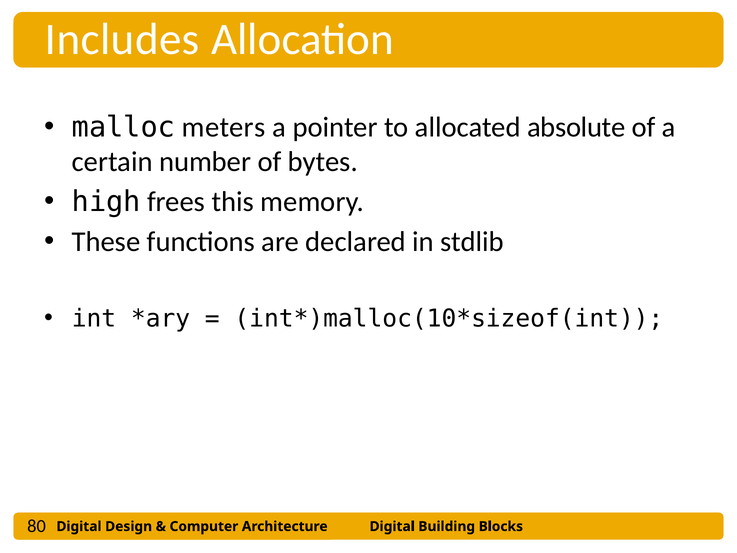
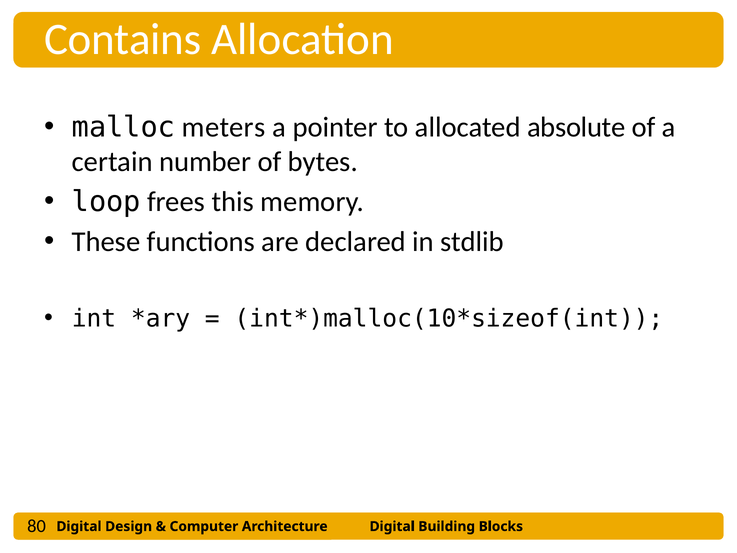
Includes: Includes -> Contains (123, 39)
high: high -> loop (106, 202)
